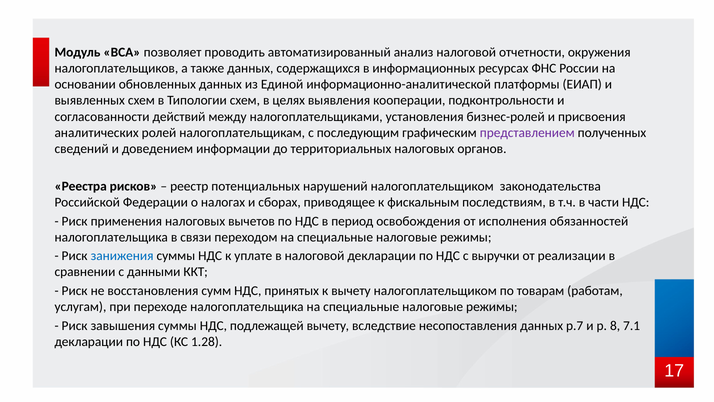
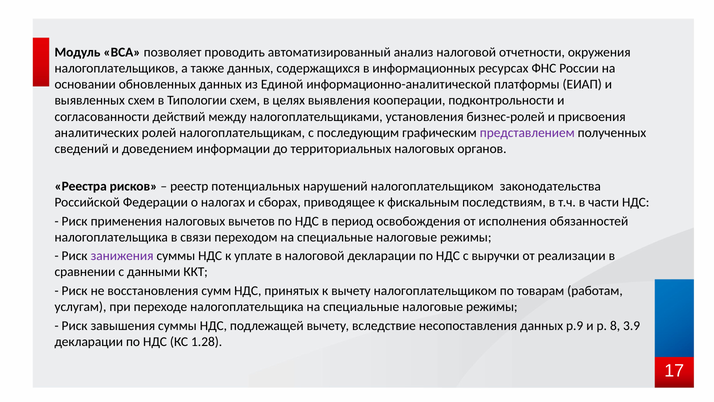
занижения colour: blue -> purple (122, 256)
р.7: р.7 -> р.9 (575, 325)
7.1: 7.1 -> 3.9 (632, 325)
